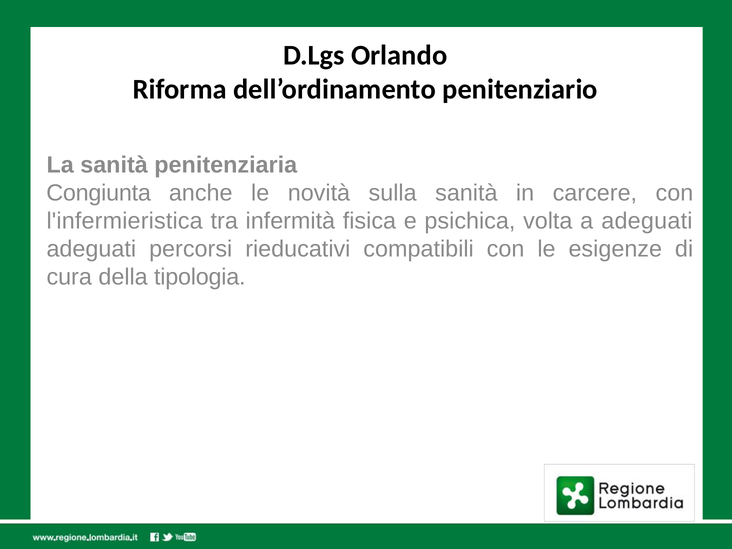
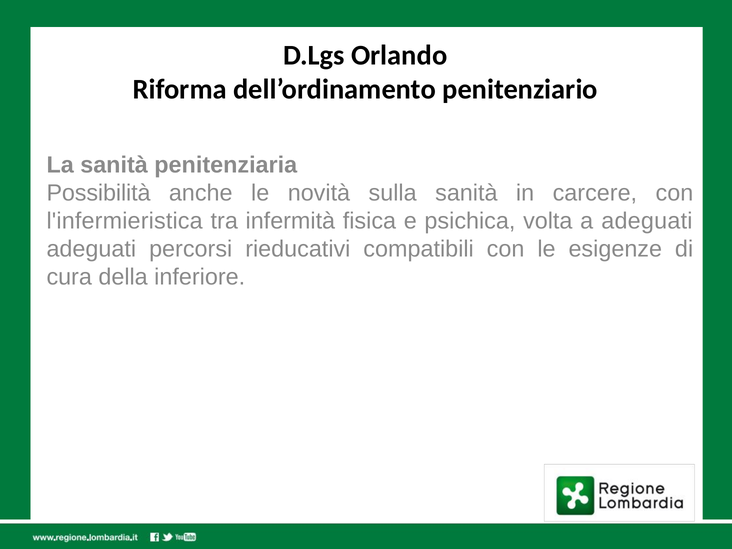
Congiunta: Congiunta -> Possibilità (99, 193)
tipologia: tipologia -> inferiore (200, 277)
